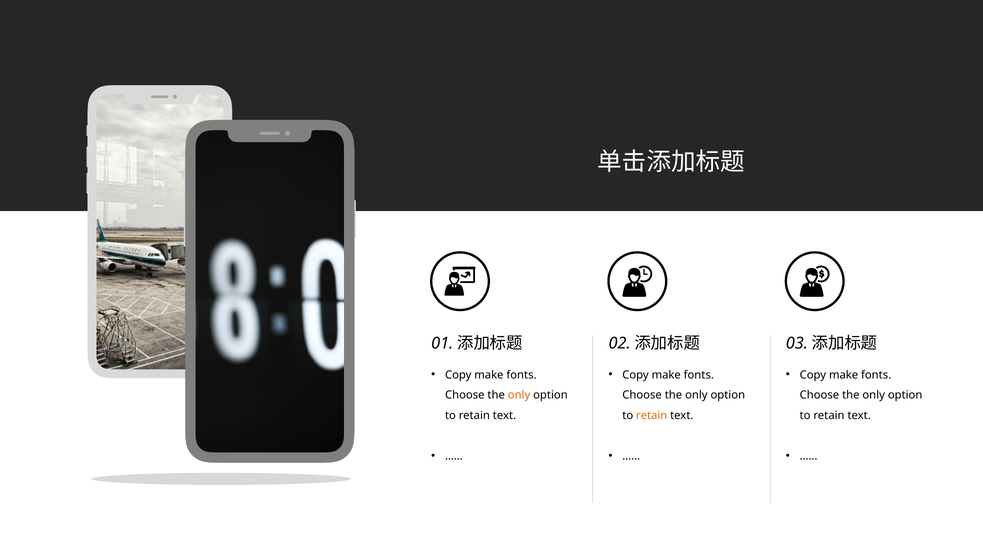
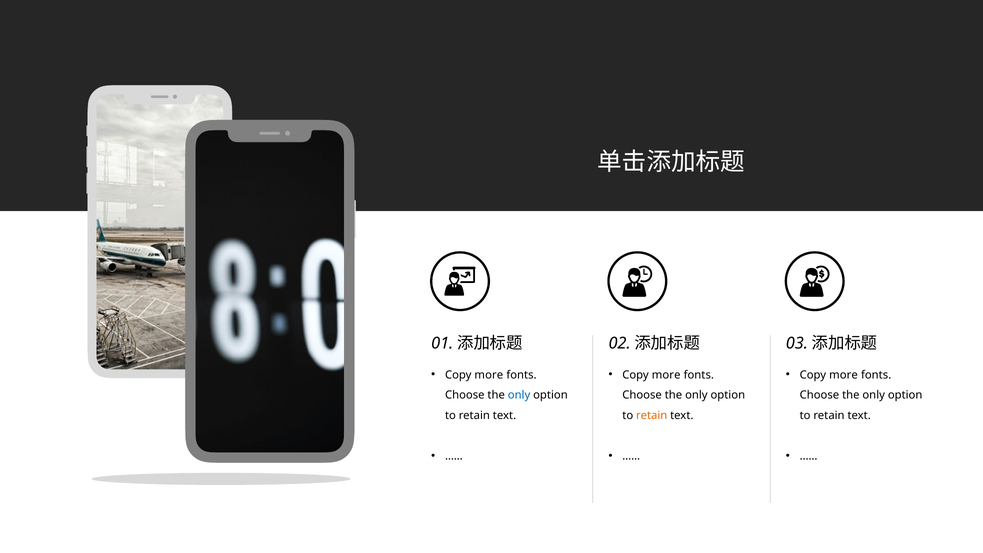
make: make -> more (489, 375)
make: make -> more (666, 375)
make: make -> more (843, 375)
only colour: orange -> blue (519, 395)
